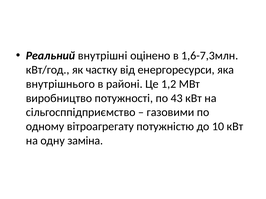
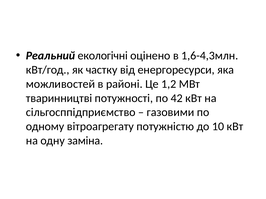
внутрішні: внутрішні -> екологічні (103, 56)
1,6-7,3млн: 1,6-7,3млн -> 1,6-4,3млн (210, 56)
внутрішнього: внутрішнього -> можливостей (60, 84)
виробництво: виробництво -> тваринництві (59, 98)
43: 43 -> 42 (177, 98)
